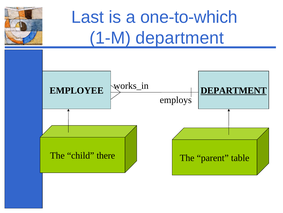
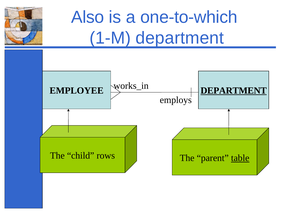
Last: Last -> Also (88, 17)
there: there -> rows (106, 155)
table underline: none -> present (240, 157)
